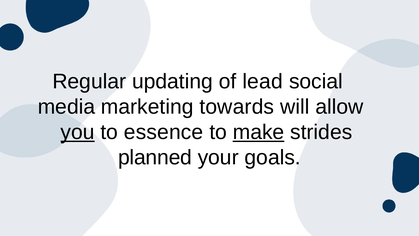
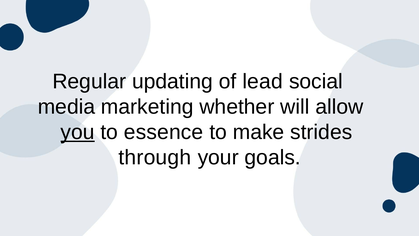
towards: towards -> whether (237, 107)
make underline: present -> none (259, 132)
planned: planned -> through (155, 157)
